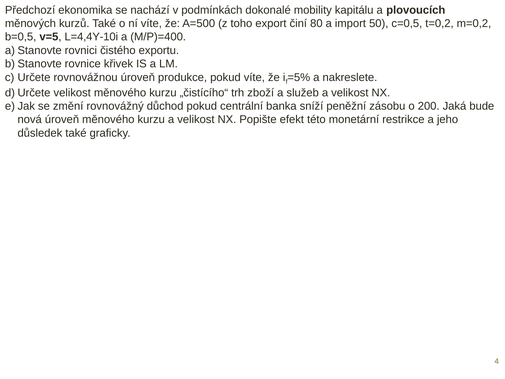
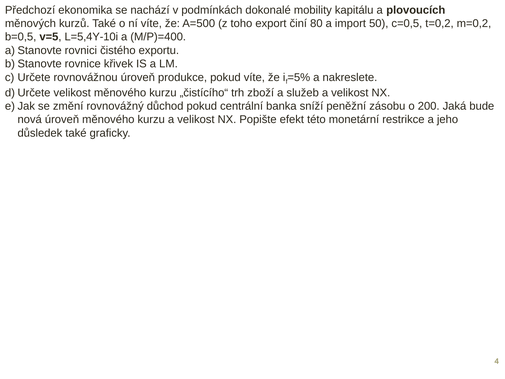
L=4,4Y-10i: L=4,4Y-10i -> L=5,4Y-10i (91, 37)
